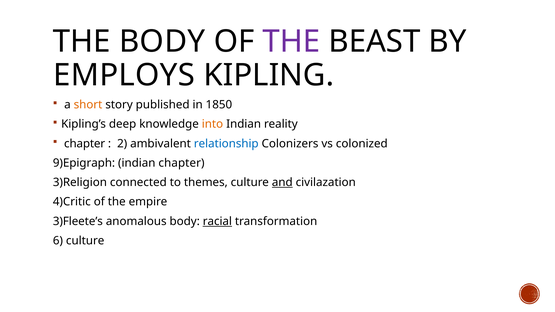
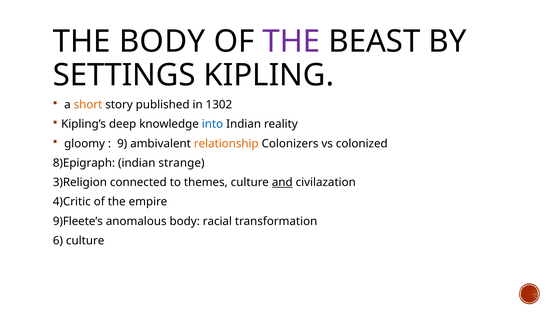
EMPLOYS: EMPLOYS -> SETTINGS (124, 75)
1850: 1850 -> 1302 (219, 105)
into colour: orange -> blue (212, 124)
chapter: chapter -> gloomy (85, 144)
2: 2 -> 9 (122, 144)
relationship colour: blue -> orange (226, 144)
9)Epigraph: 9)Epigraph -> 8)Epigraph (84, 163)
indian chapter: chapter -> strange (182, 163)
3)Fleete’s: 3)Fleete’s -> 9)Fleete’s (78, 221)
racial underline: present -> none (217, 221)
